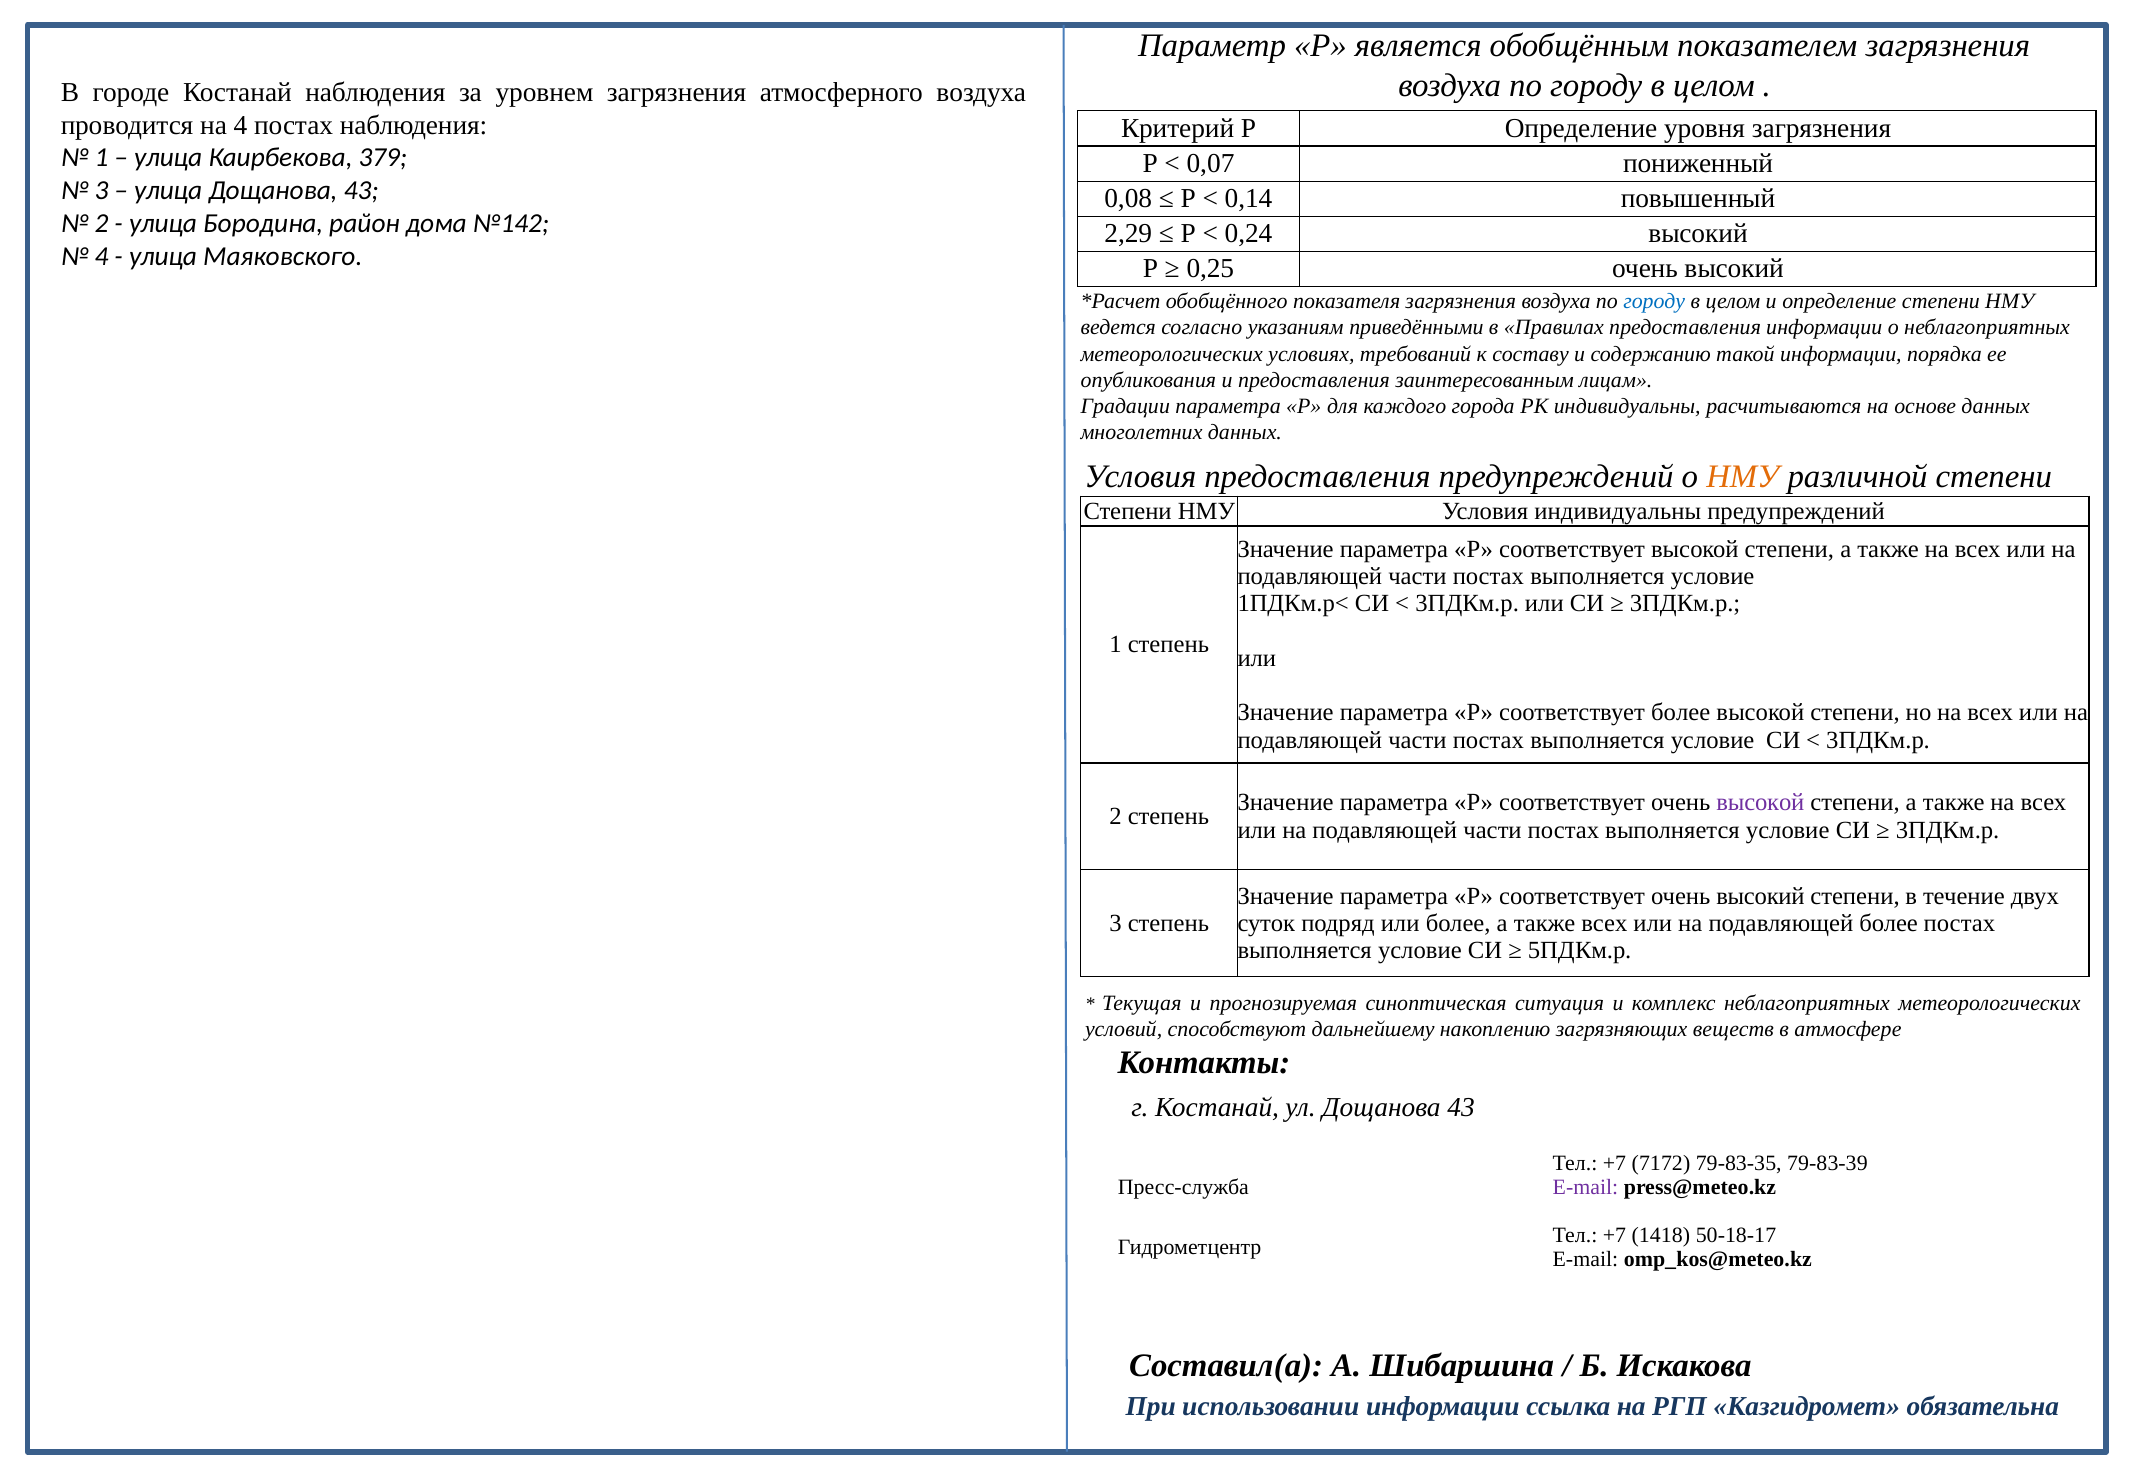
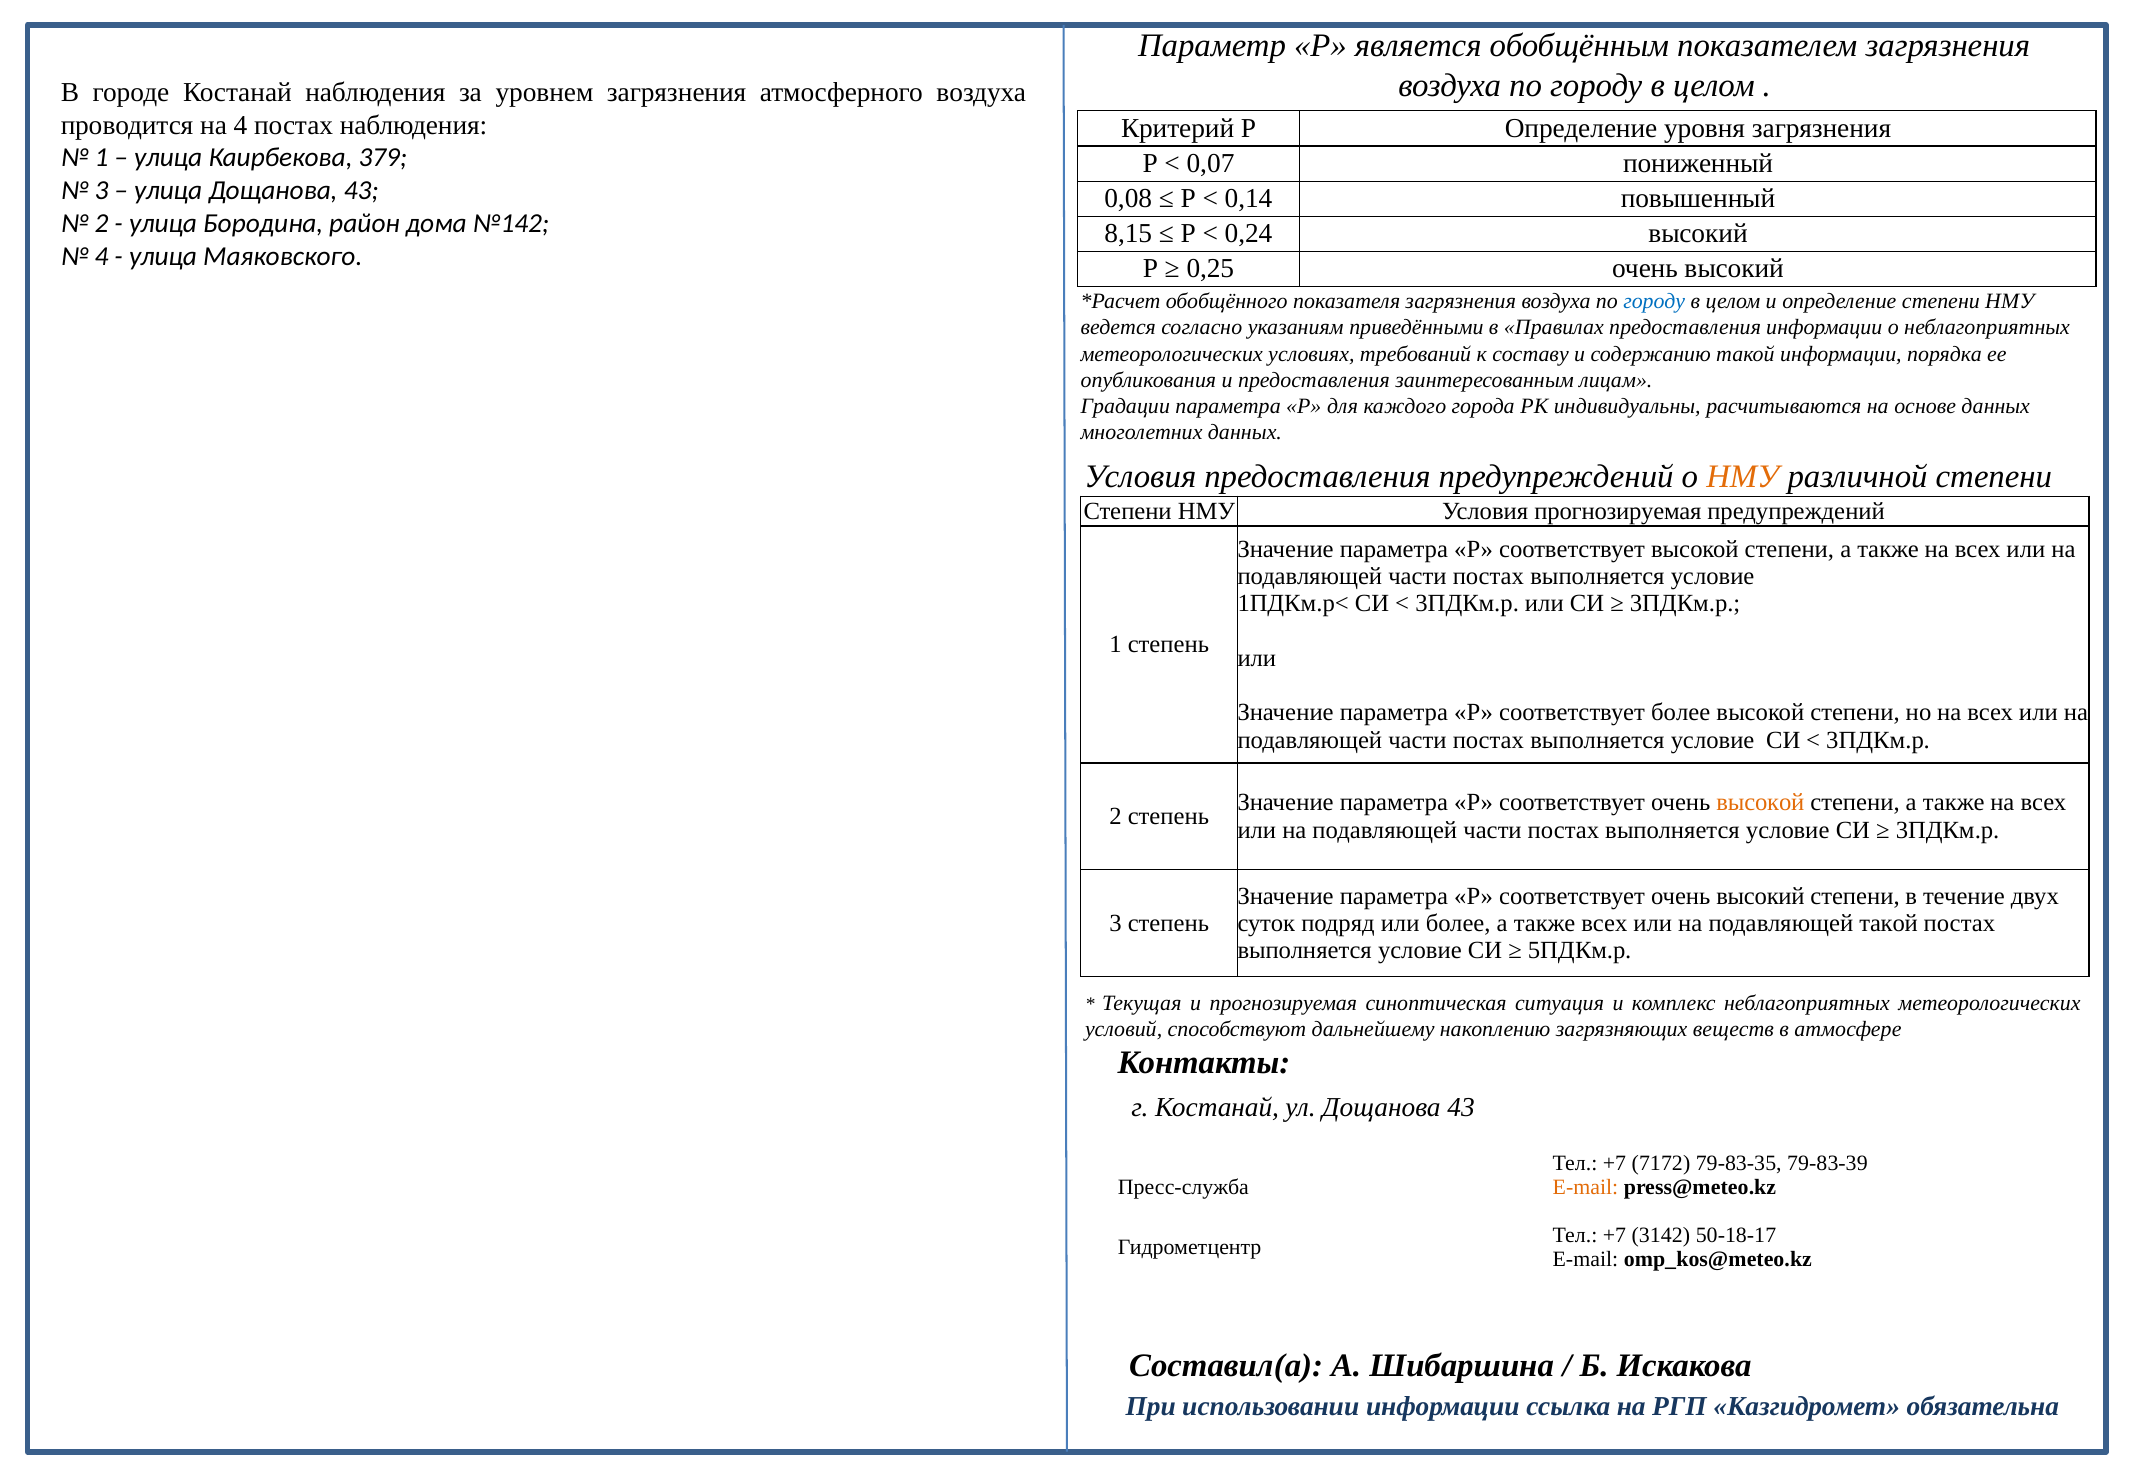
2,29: 2,29 -> 8,15 (1128, 234)
Условия индивидуальны: индивидуальны -> прогнозируемая (1618, 511)
высокой colour: purple -> orange (1760, 803)
подавляющей более: более -> такой (1889, 923)
E-mail colour: purple -> orange (1585, 1187)
1418: 1418 -> 3142 (1661, 1235)
